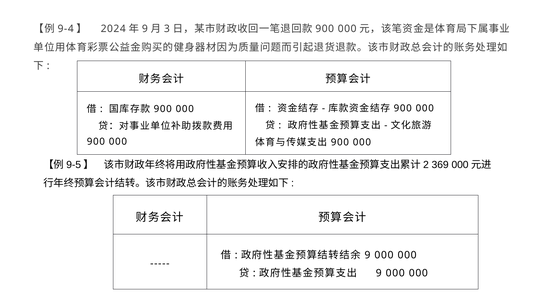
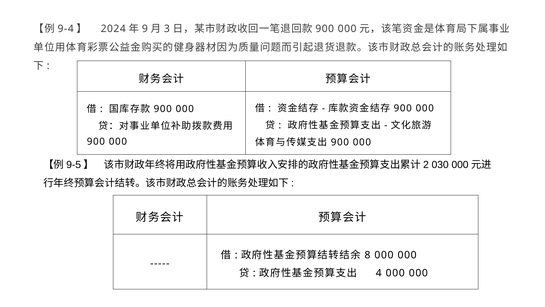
369: 369 -> 030 (440, 165)
9: 9 -> 8 (367, 255)
9: 9 -> 4 (379, 273)
